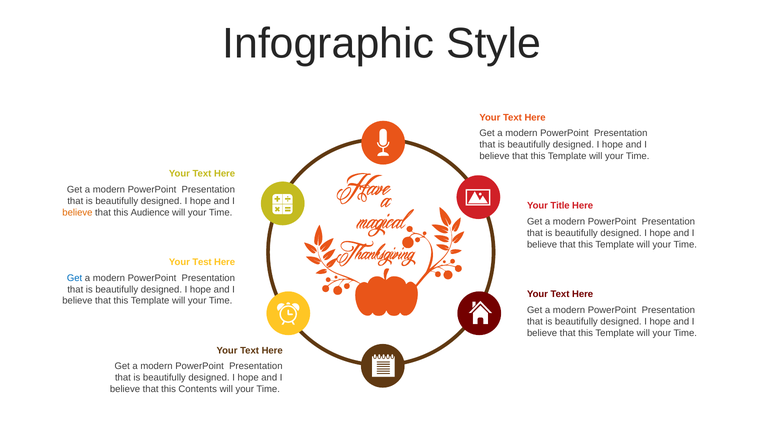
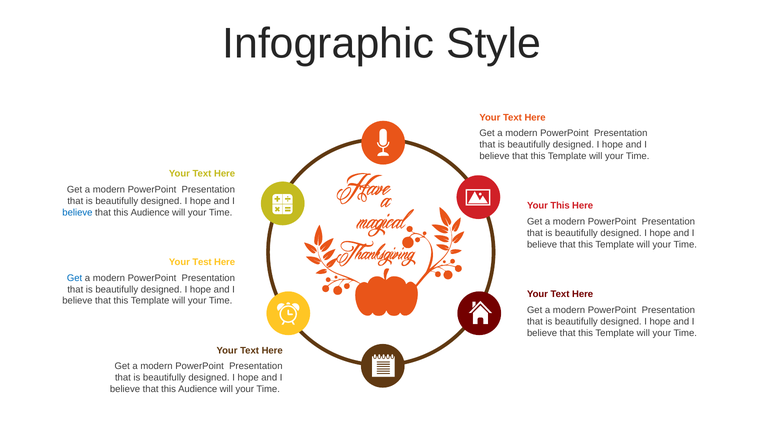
Your Title: Title -> This (560, 206)
believe colour: orange -> blue (77, 212)
Contents: Contents -> Audience (198, 389)
